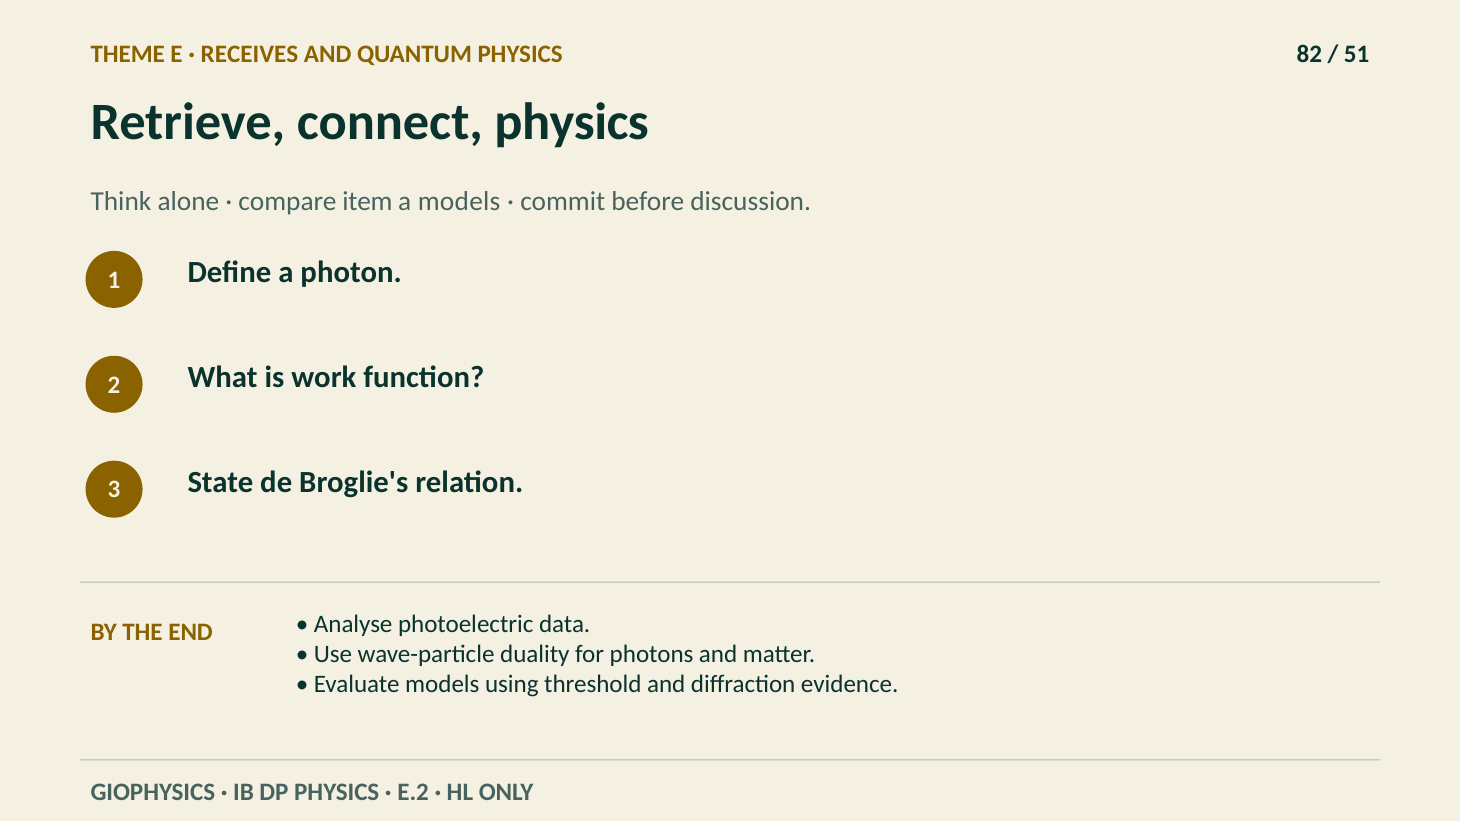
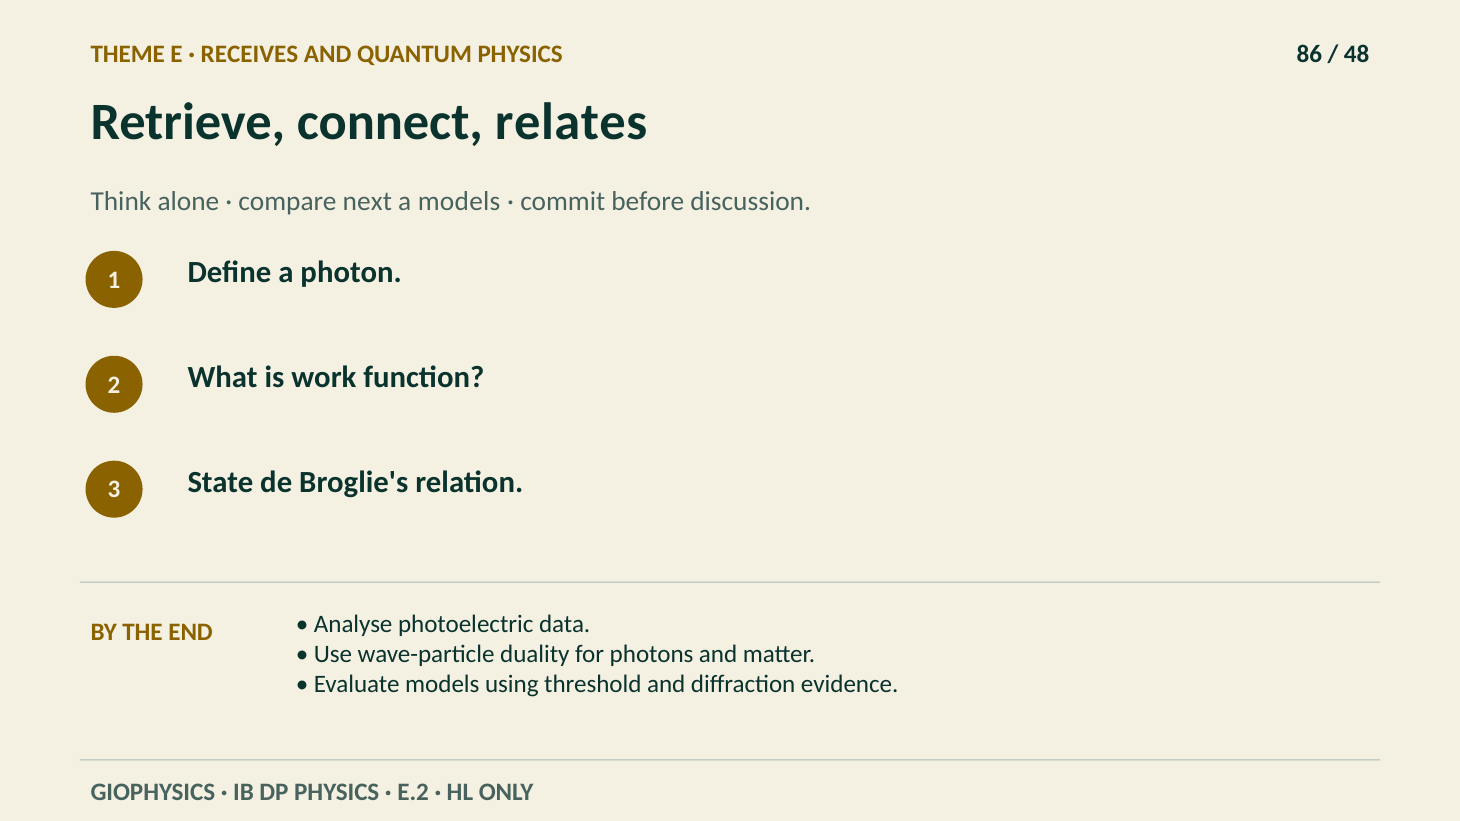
82: 82 -> 86 (1309, 54)
51: 51 -> 48 (1357, 54)
connect physics: physics -> relates (571, 123)
item: item -> next (367, 202)
